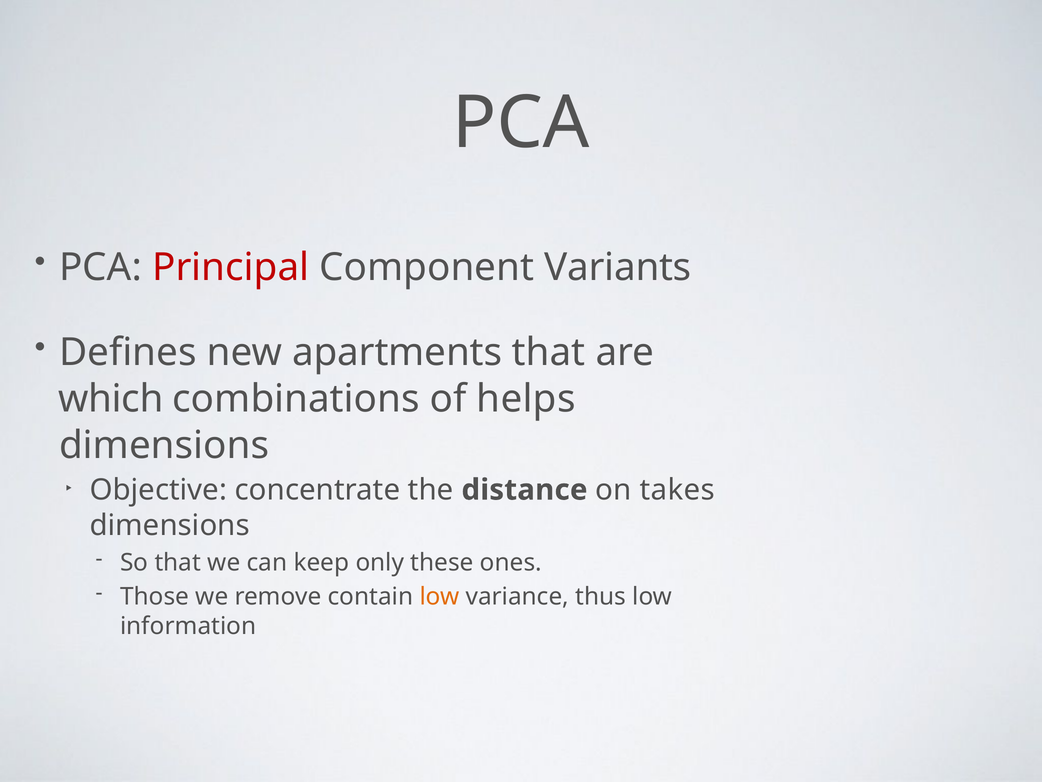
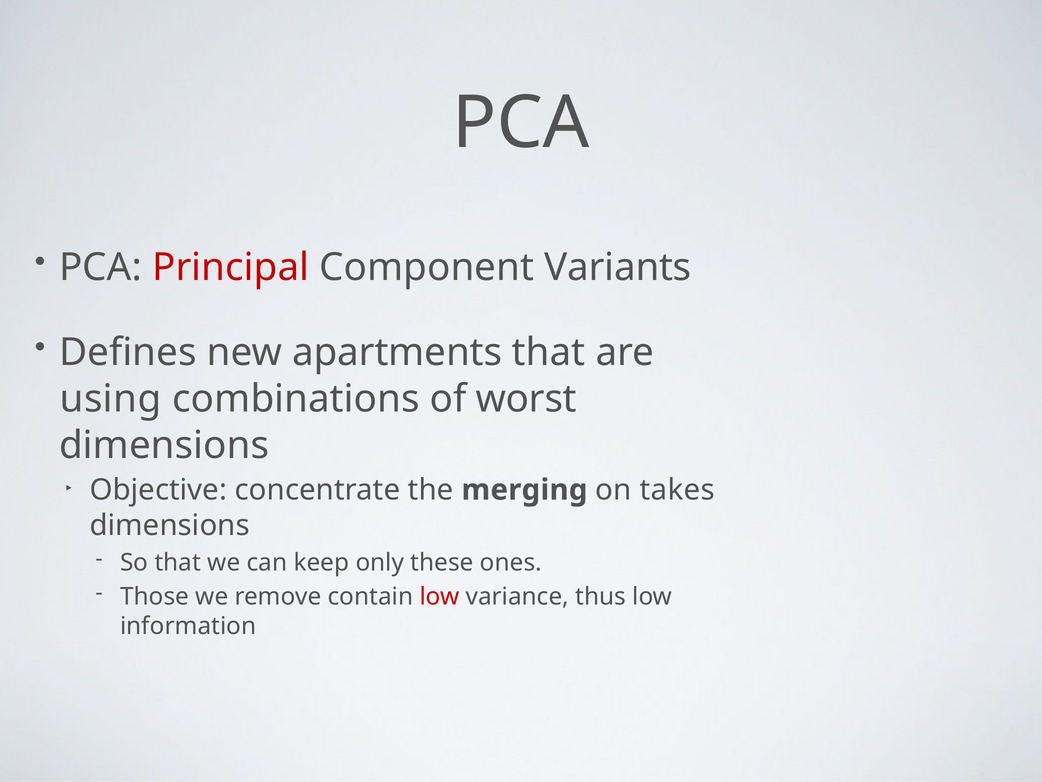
which: which -> using (111, 399)
helps: helps -> worst (526, 399)
distance: distance -> merging (524, 490)
low colour: orange -> red (439, 597)
